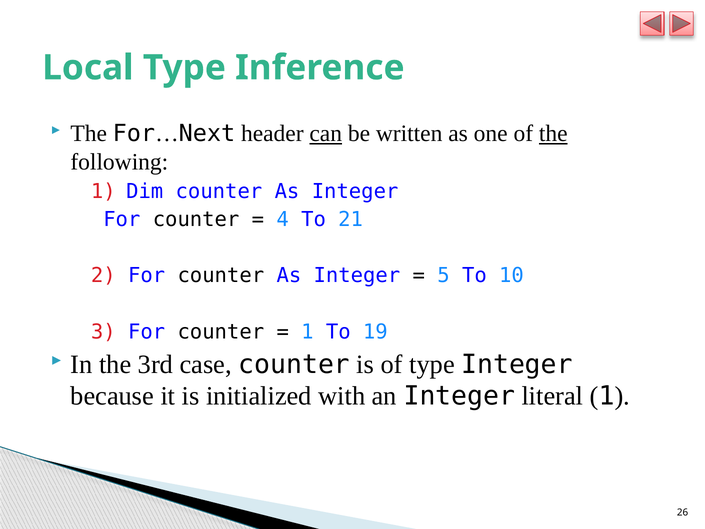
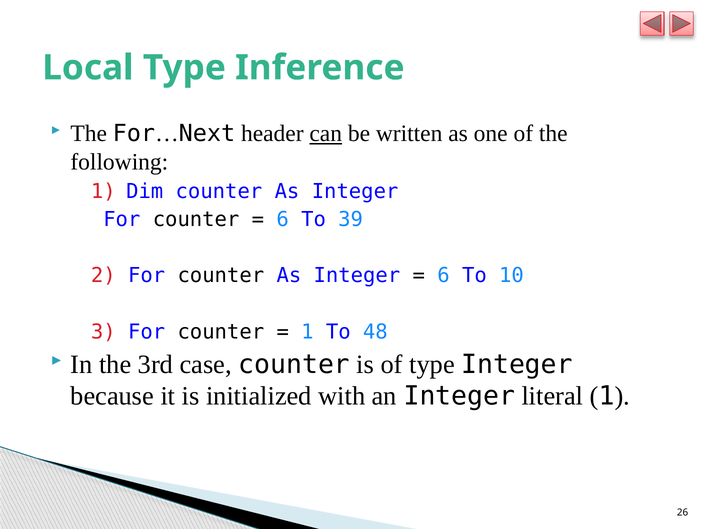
the underline: present -> none (553, 133)
4: 4 -> 6 (283, 219)
21: 21 -> 39 (351, 219)
5: 5 -> 6 (444, 276)
19: 19 -> 48 (375, 332)
